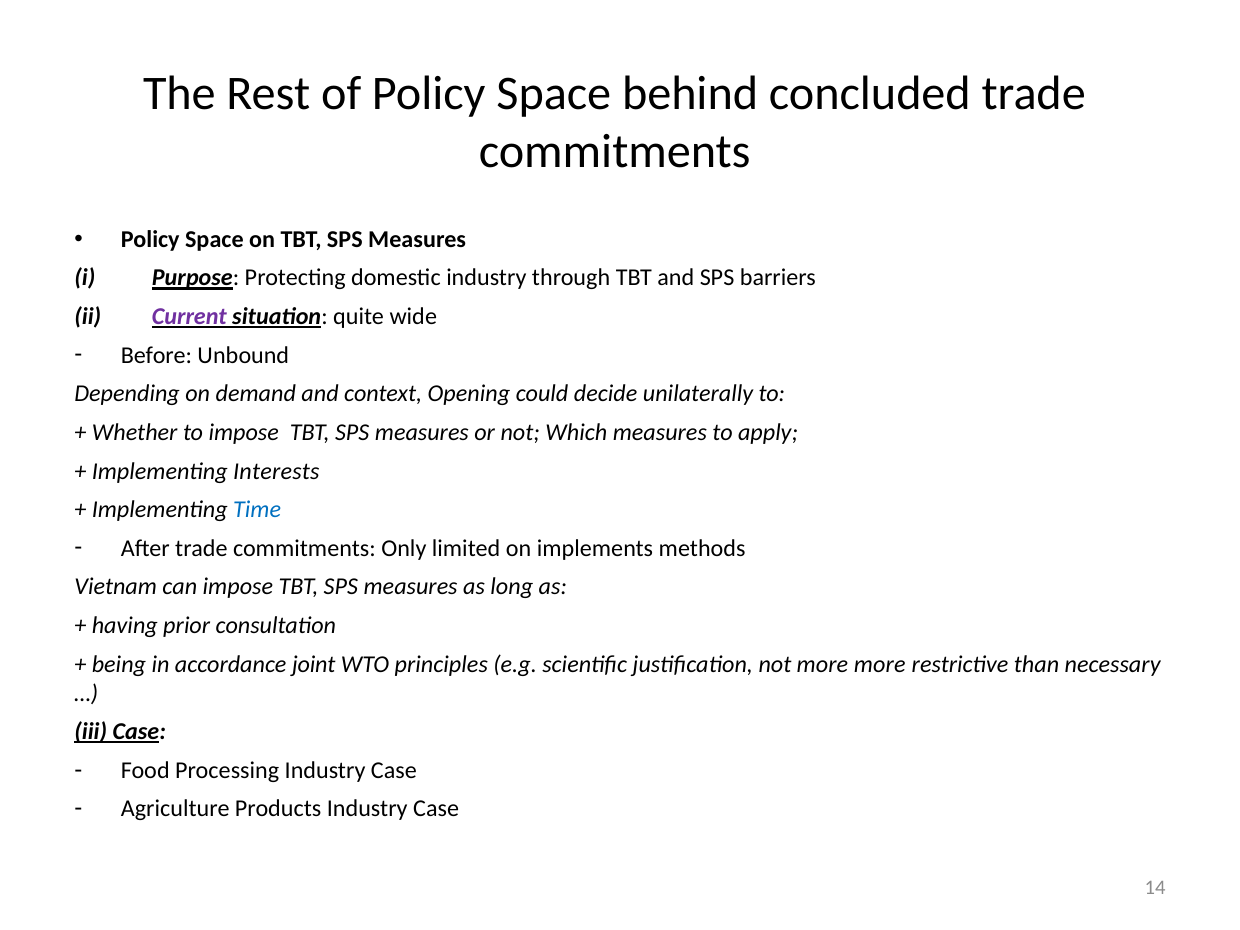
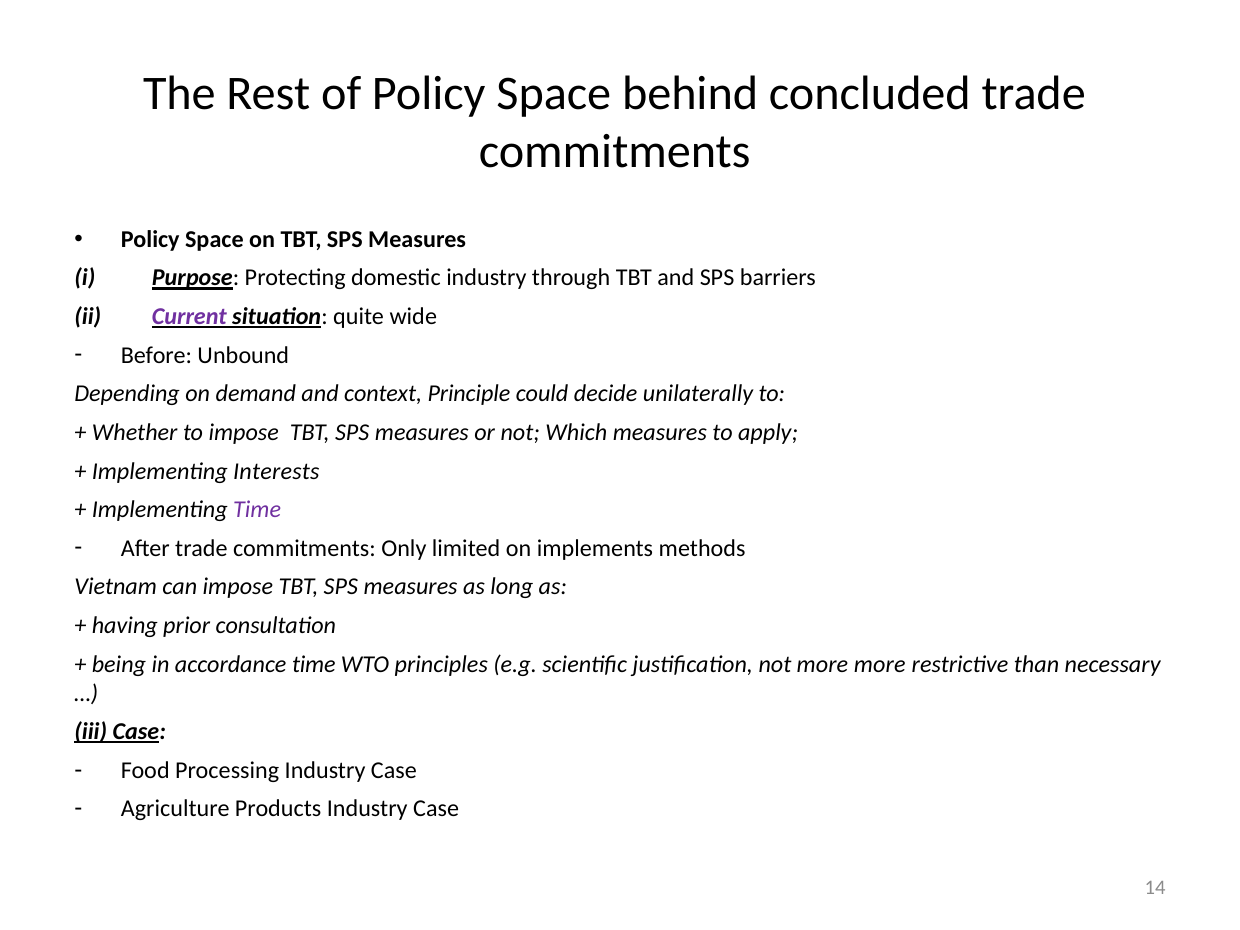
Opening: Opening -> Principle (469, 394)
Time colour: blue -> purple (257, 510)
accordance joint: joint -> time (314, 664)
